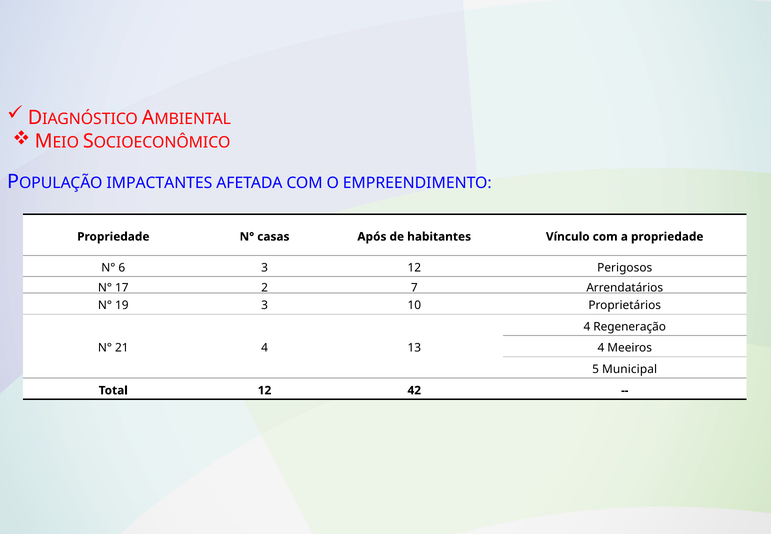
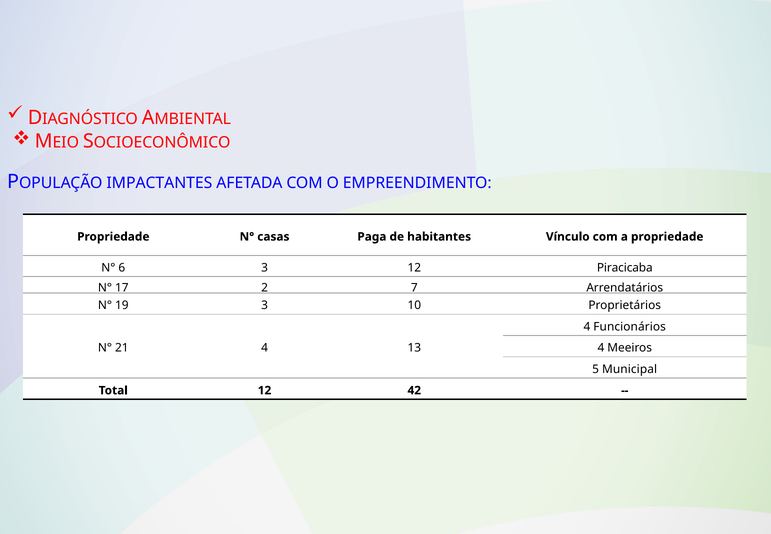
Após: Após -> Paga (372, 237)
Perigosos: Perigosos -> Piracicaba (625, 268)
Regeneração: Regeneração -> Funcionários (630, 327)
